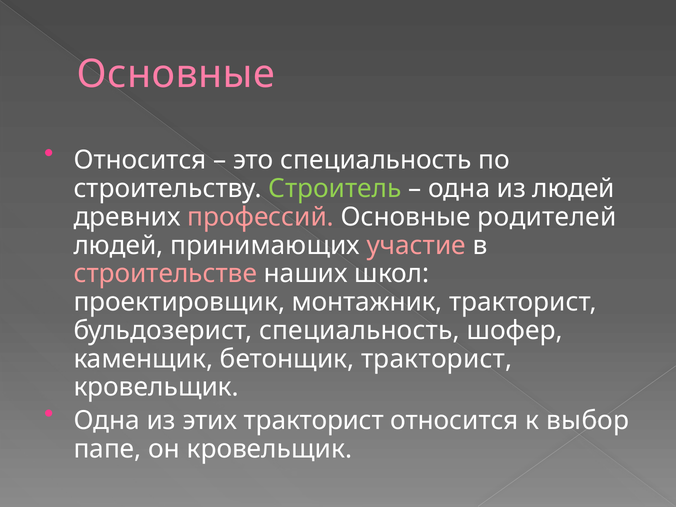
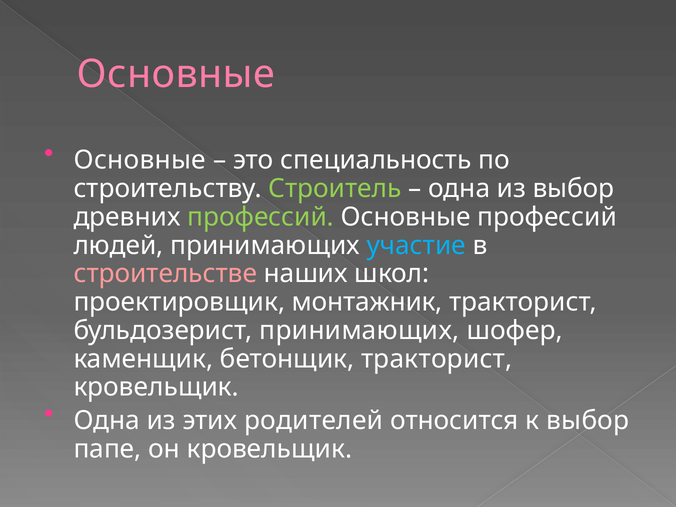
Относится: Относится -> Основные (140, 160)
из людей: людей -> выбор (573, 189)
профессий colour: pink -> light green (261, 217)
Основные родителей: родителей -> профессий (547, 217)
участие colour: pink -> light blue (416, 245)
бульдозерист специальность: специальность -> принимающих (359, 331)
этих тракторист: тракторист -> родителей (314, 421)
